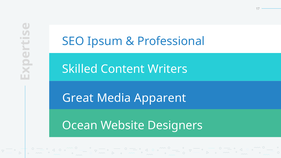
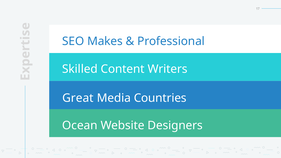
Ipsum: Ipsum -> Makes (105, 41)
Apparent: Apparent -> Countries (160, 98)
